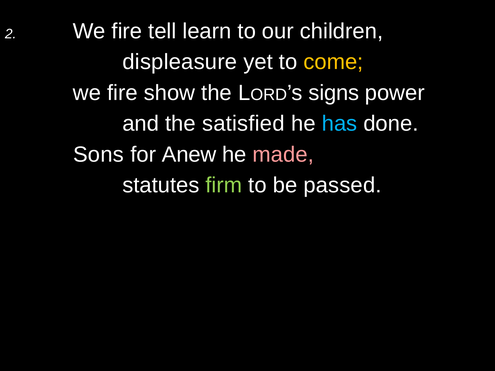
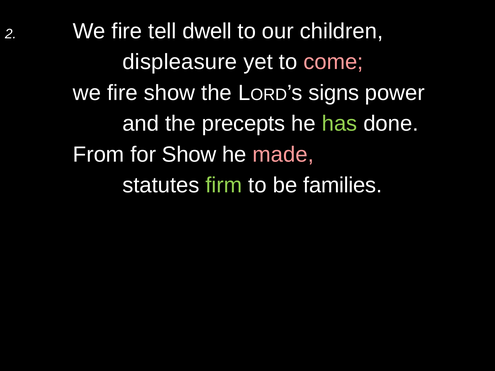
learn: learn -> dwell (207, 31)
come colour: yellow -> pink (333, 62)
satisfied: satisfied -> precepts (244, 124)
has colour: light blue -> light green (340, 124)
Sons: Sons -> From (99, 155)
for Anew: Anew -> Show (189, 155)
passed: passed -> families (343, 185)
